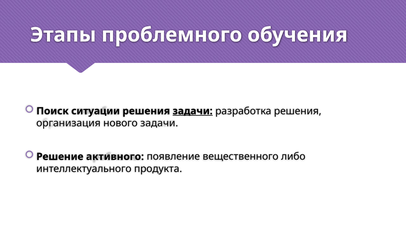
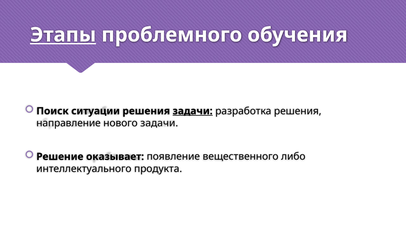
Этапы underline: none -> present (63, 35)
организация: организация -> направление (69, 123)
активного: активного -> оказывает (115, 157)
